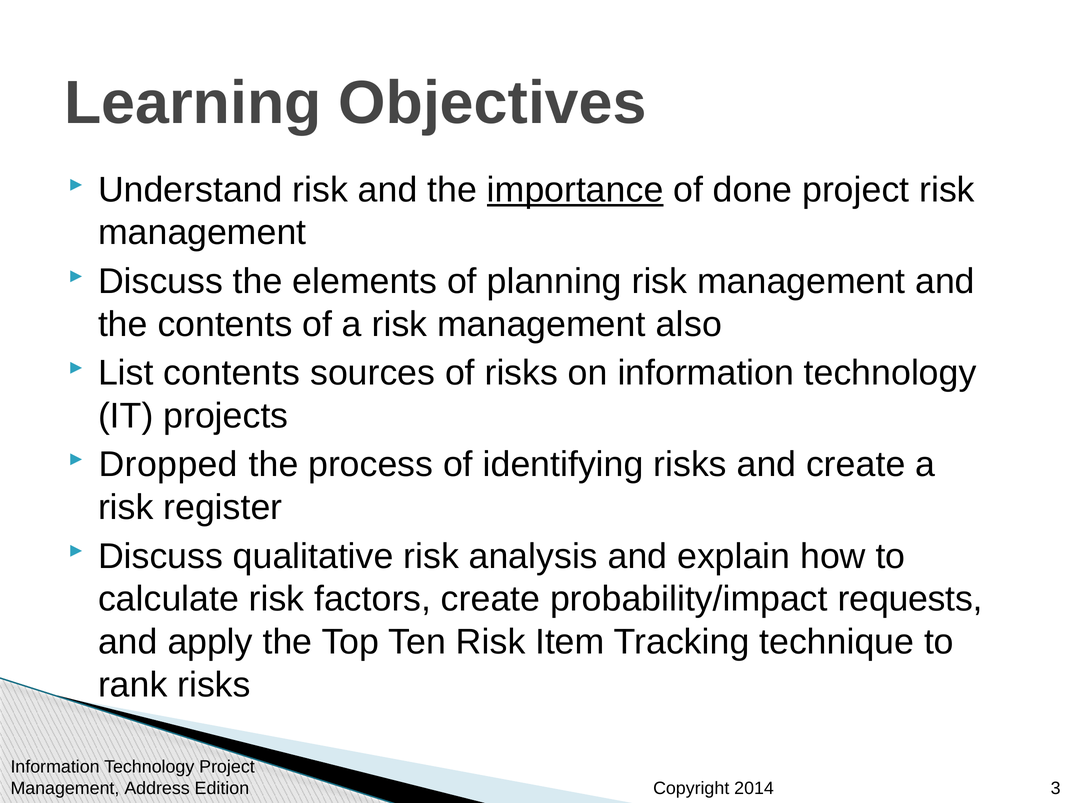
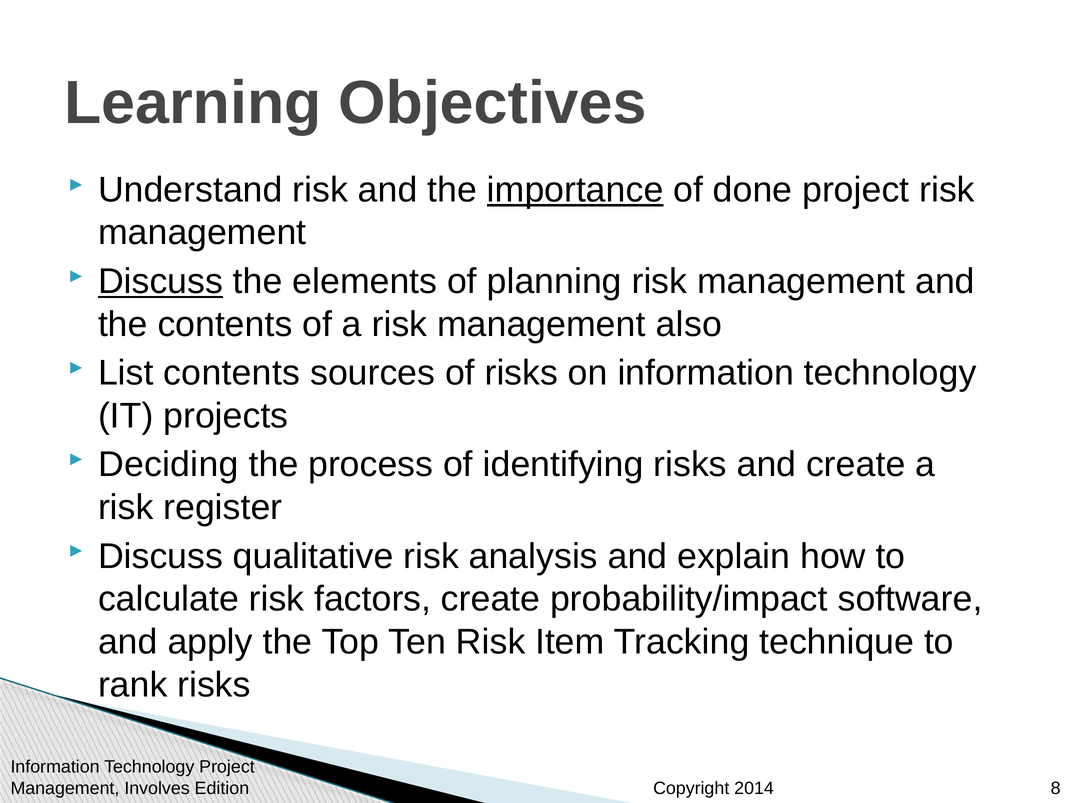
Discuss underline: none -> present (161, 282)
Dropped: Dropped -> Deciding (168, 465)
requests: requests -> software (910, 599)
Address: Address -> Involves (157, 788)
3: 3 -> 8 (1056, 788)
